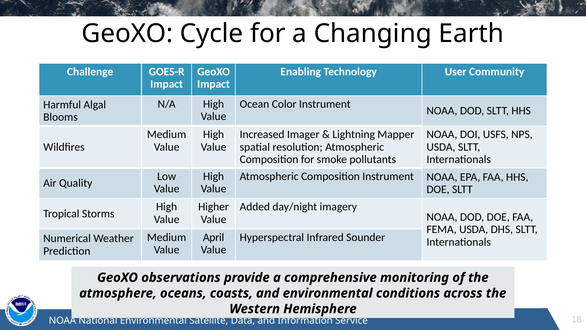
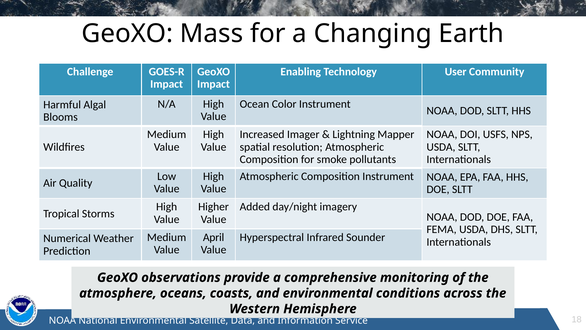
Cycle: Cycle -> Mass (212, 34)
